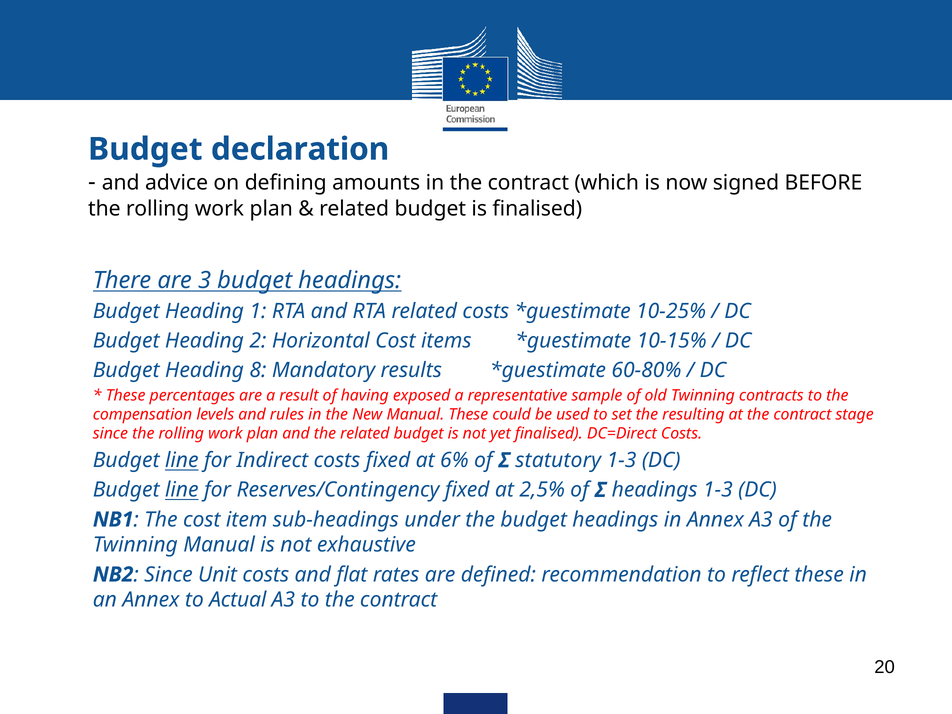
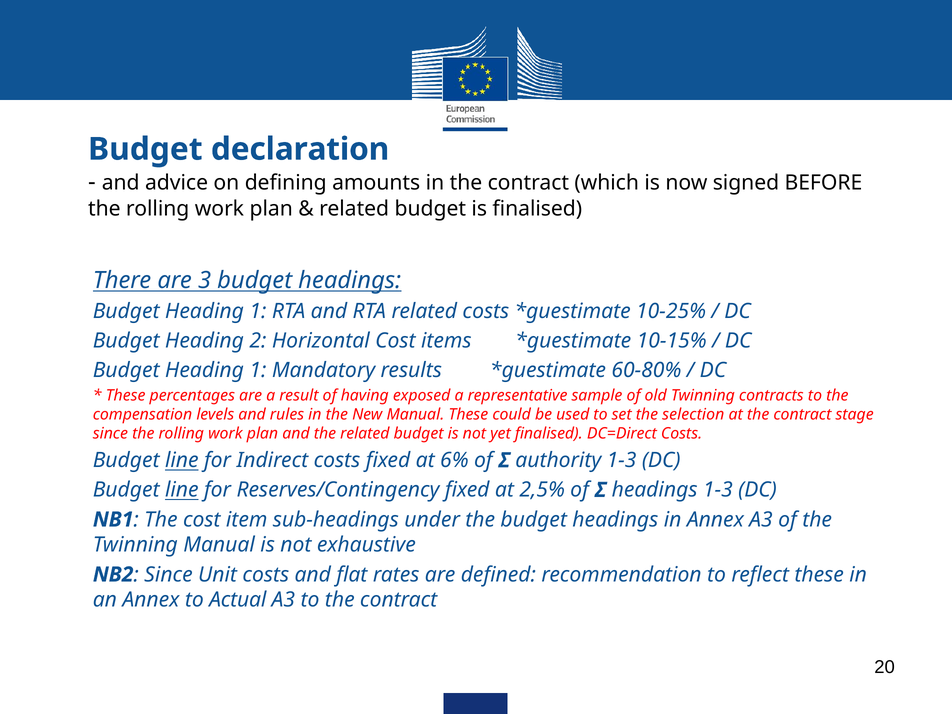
8: 8 -> 1 (258, 370)
resulting: resulting -> selection (693, 414)
statutory: statutory -> authority (558, 460)
